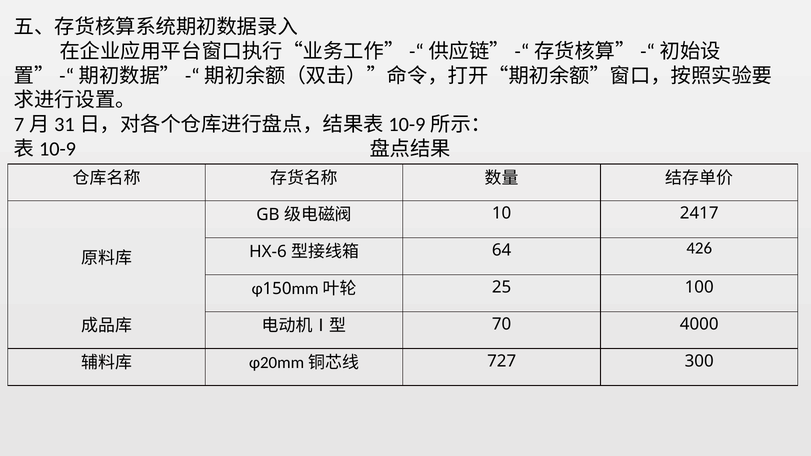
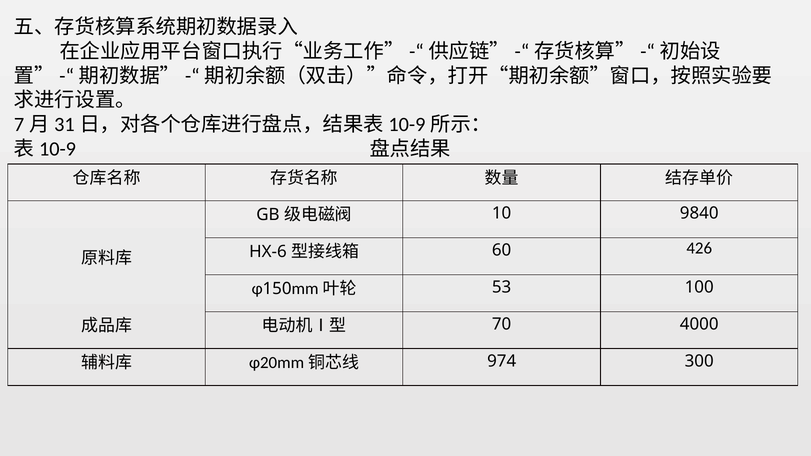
2417: 2417 -> 9840 (699, 213)
64: 64 -> 60 (502, 250)
25: 25 -> 53 (502, 287)
727: 727 -> 974 (502, 361)
